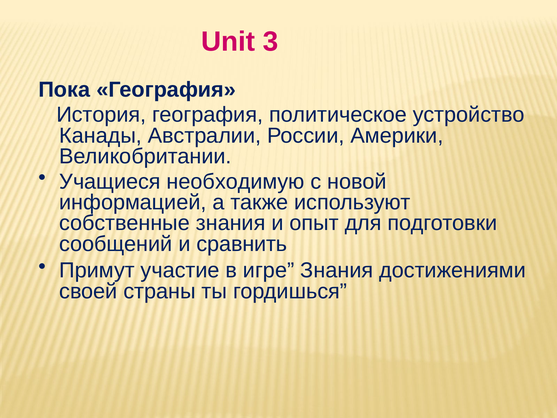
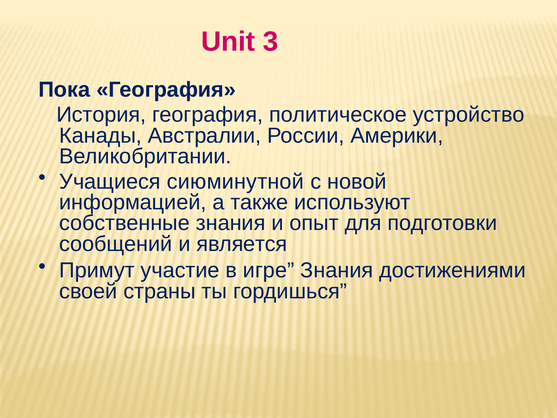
необходимую: необходимую -> сиюминутной (235, 181)
сравнить: сравнить -> является (242, 244)
